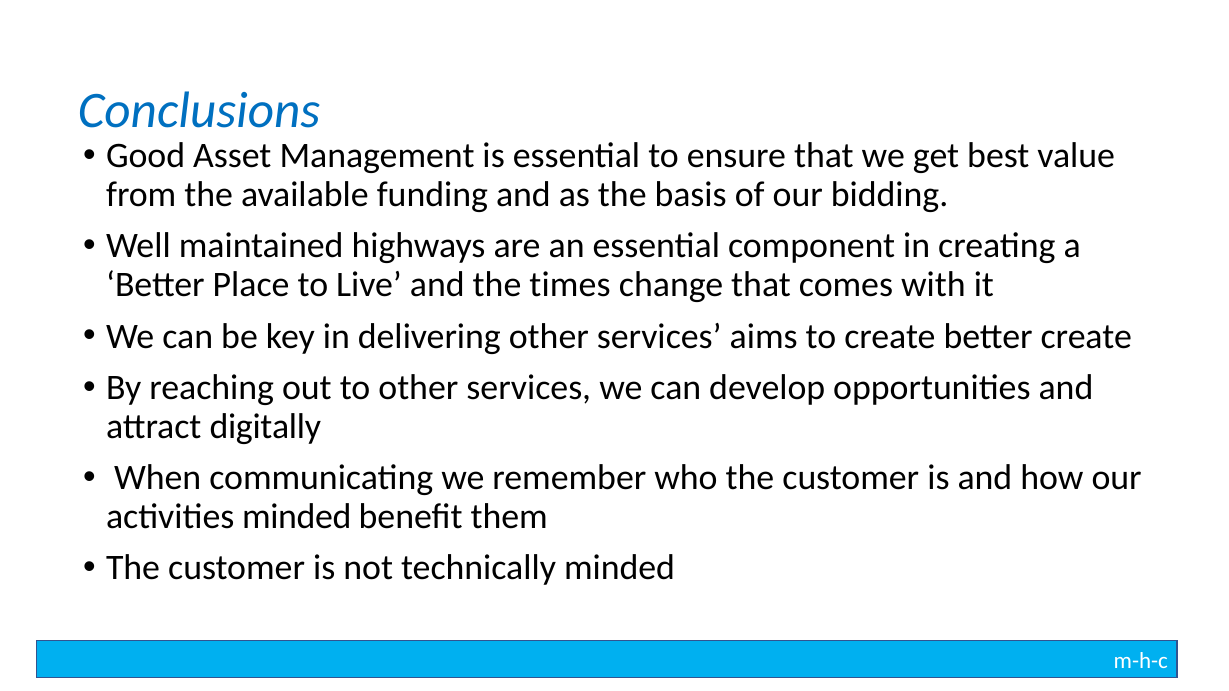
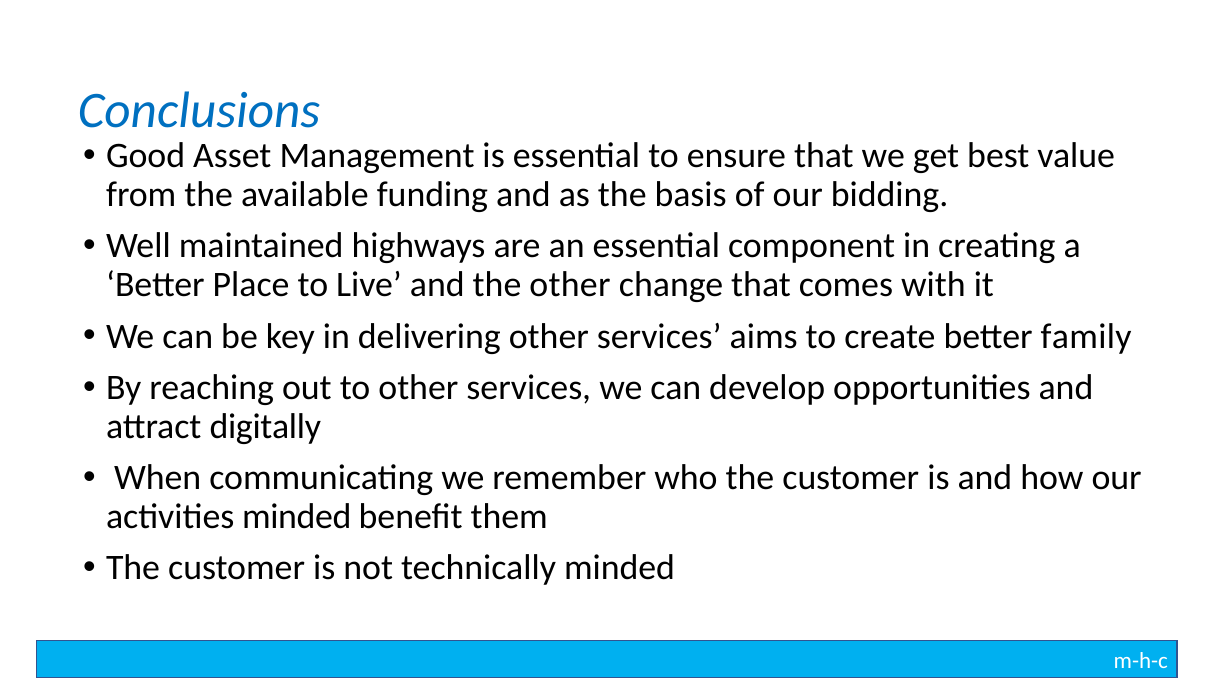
the times: times -> other (570, 285)
better create: create -> family (1086, 336)
